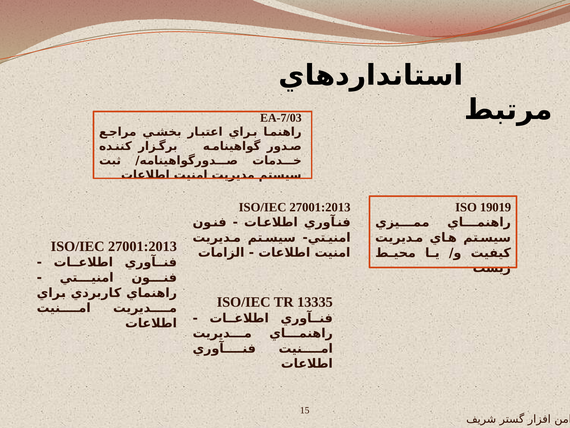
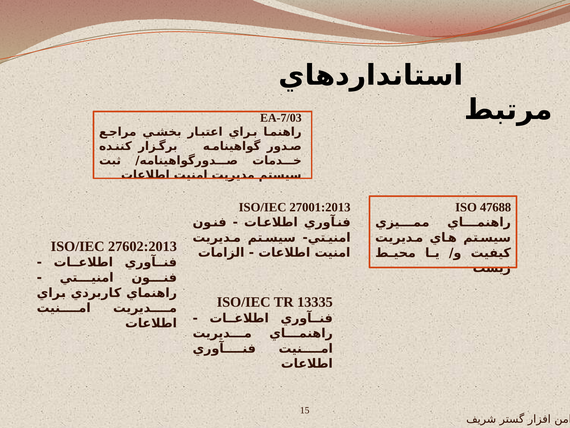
19019: 19019 -> 47688 (496, 207)
27001:2013: 27001:2013 -> 27602:2013 (142, 246)
